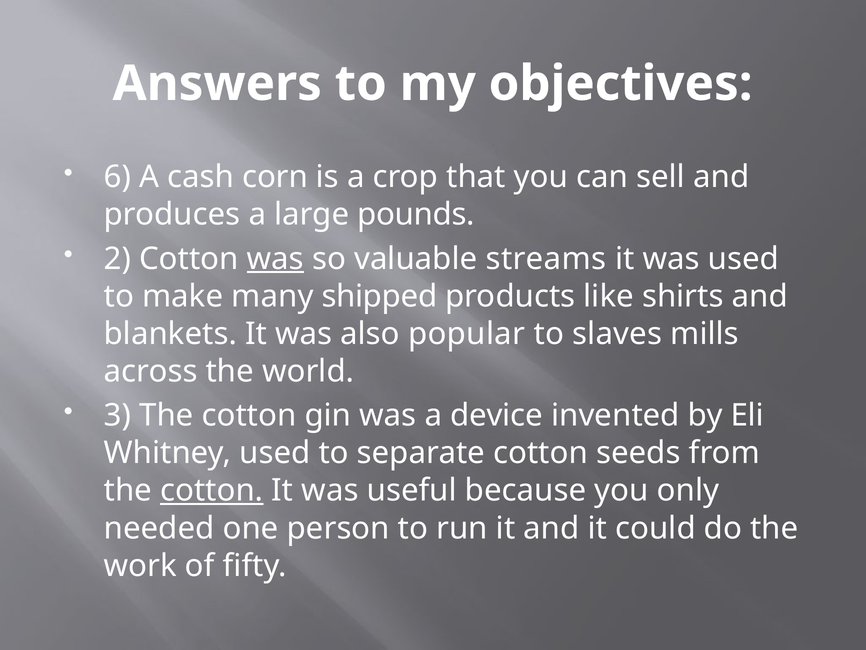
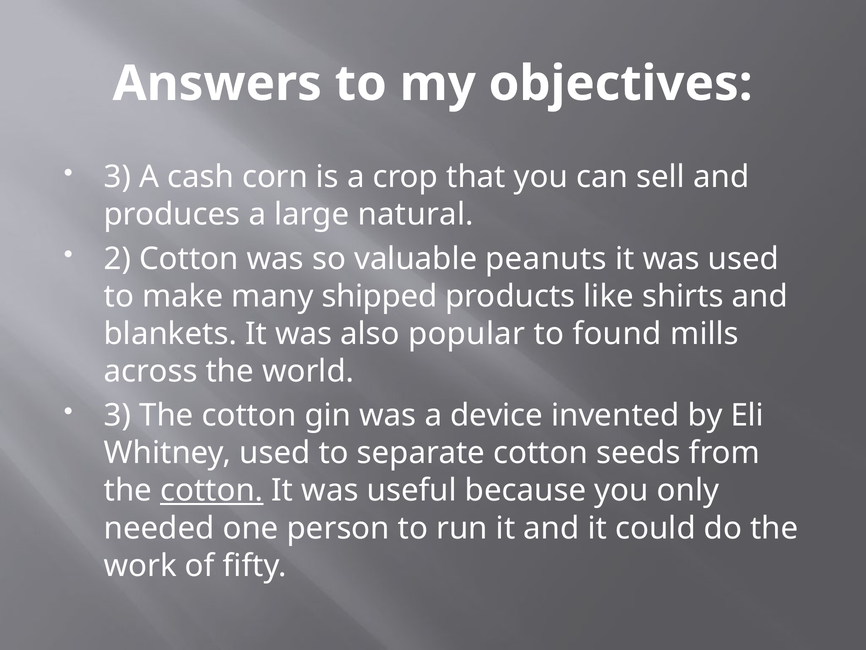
6: 6 -> 3 (117, 177)
pounds: pounds -> natural (416, 214)
was underline: present -> none (275, 259)
streams: streams -> peanuts (546, 259)
slaves: slaves -> found (617, 334)
